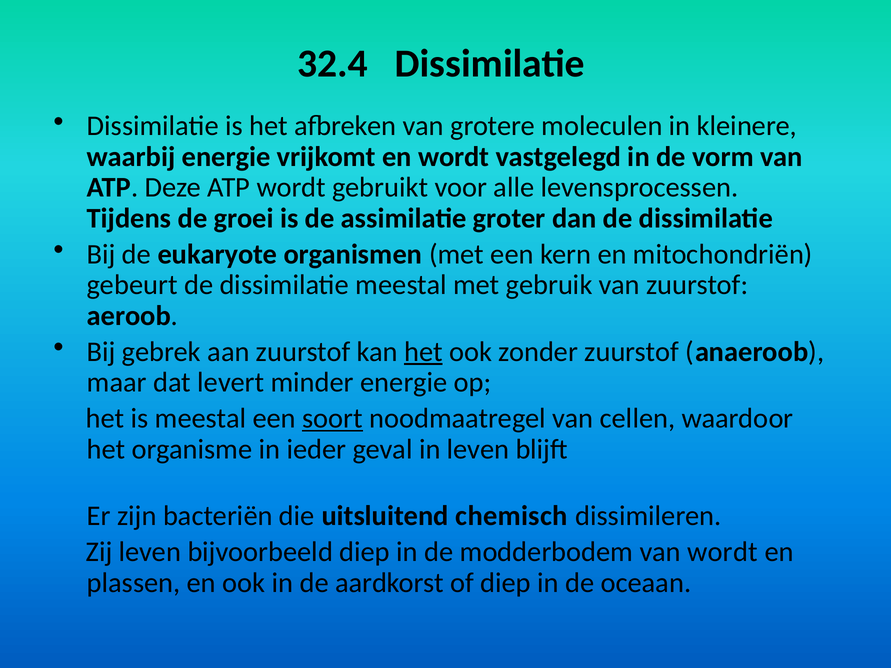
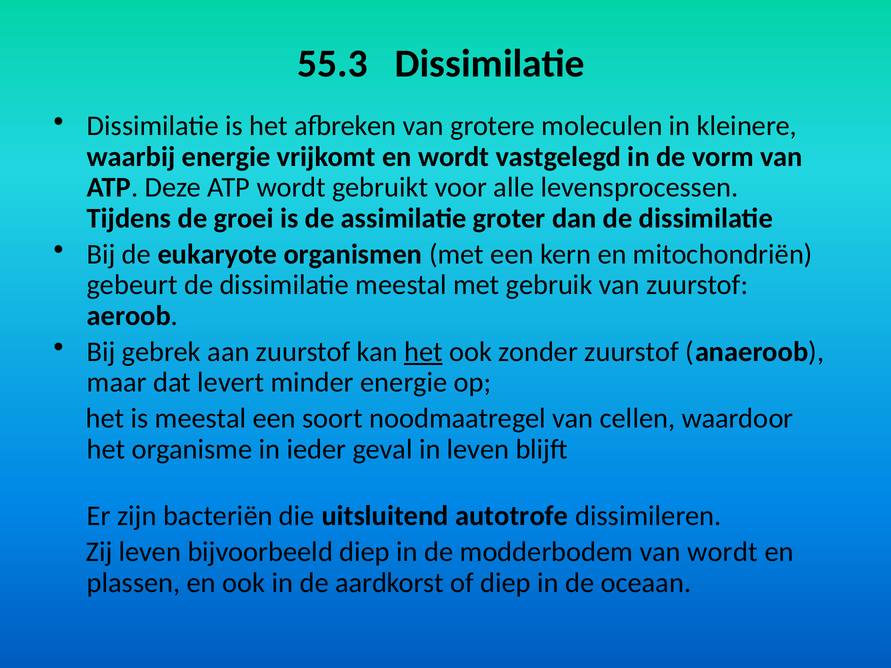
32.4: 32.4 -> 55.3 (332, 64)
soort underline: present -> none (332, 419)
chemisch: chemisch -> autotrofe (512, 516)
